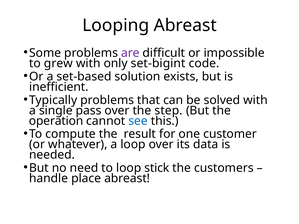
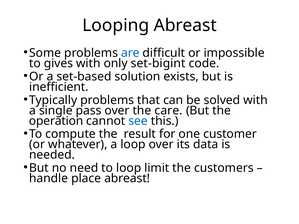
are colour: purple -> blue (130, 53)
grew: grew -> gives (58, 63)
step: step -> care (169, 111)
stick: stick -> limit (157, 168)
